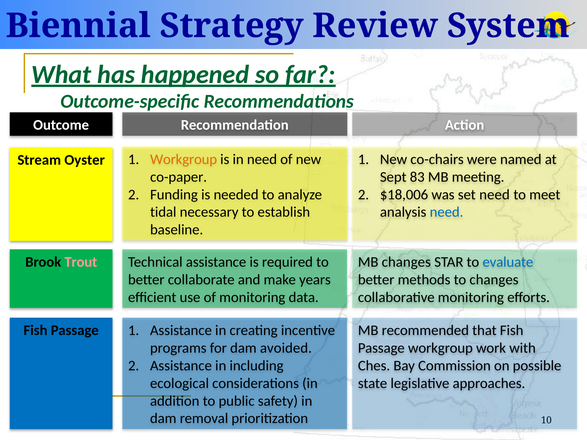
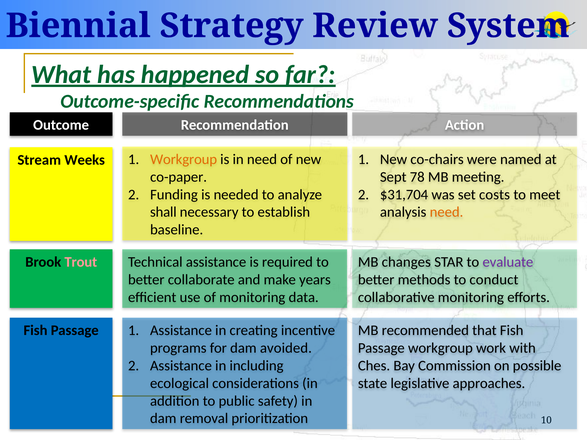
Oyster: Oyster -> Weeks (85, 160)
83: 83 -> 78 (417, 177)
$18,006: $18,006 -> $31,704 (404, 195)
set need: need -> costs (495, 195)
tidal: tidal -> shall (163, 212)
need colour: blue -> orange (447, 212)
evaluate colour: blue -> purple (508, 262)
to changes: changes -> conduct (494, 280)
